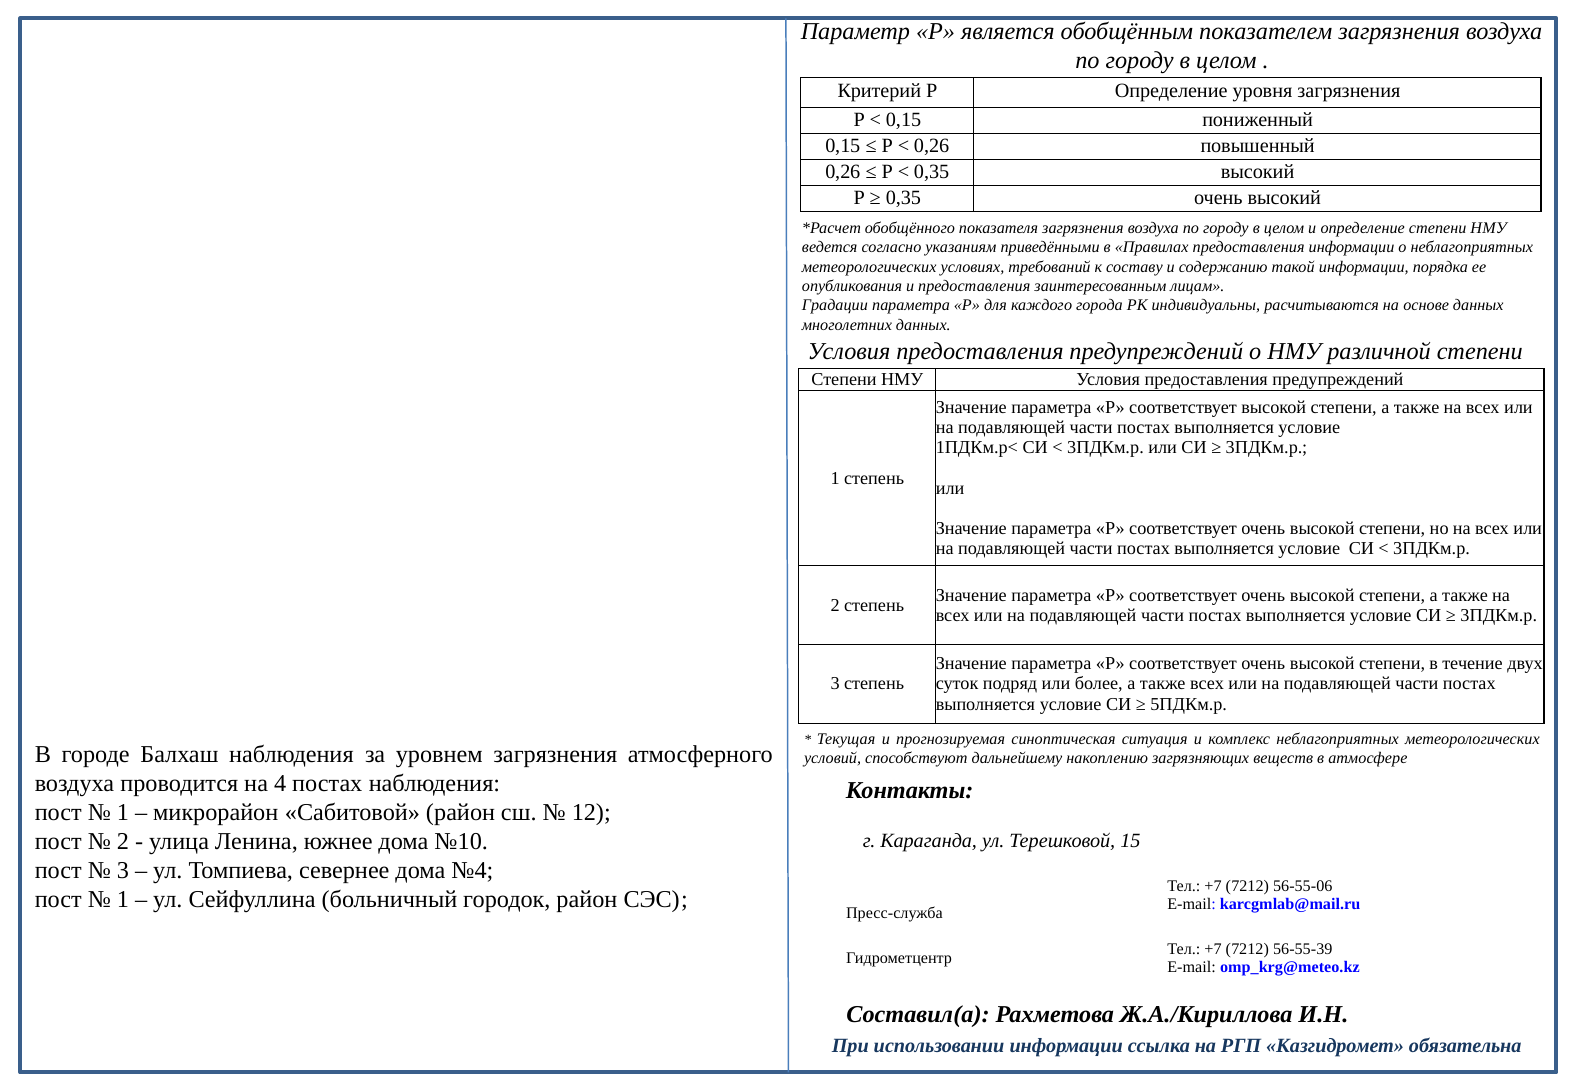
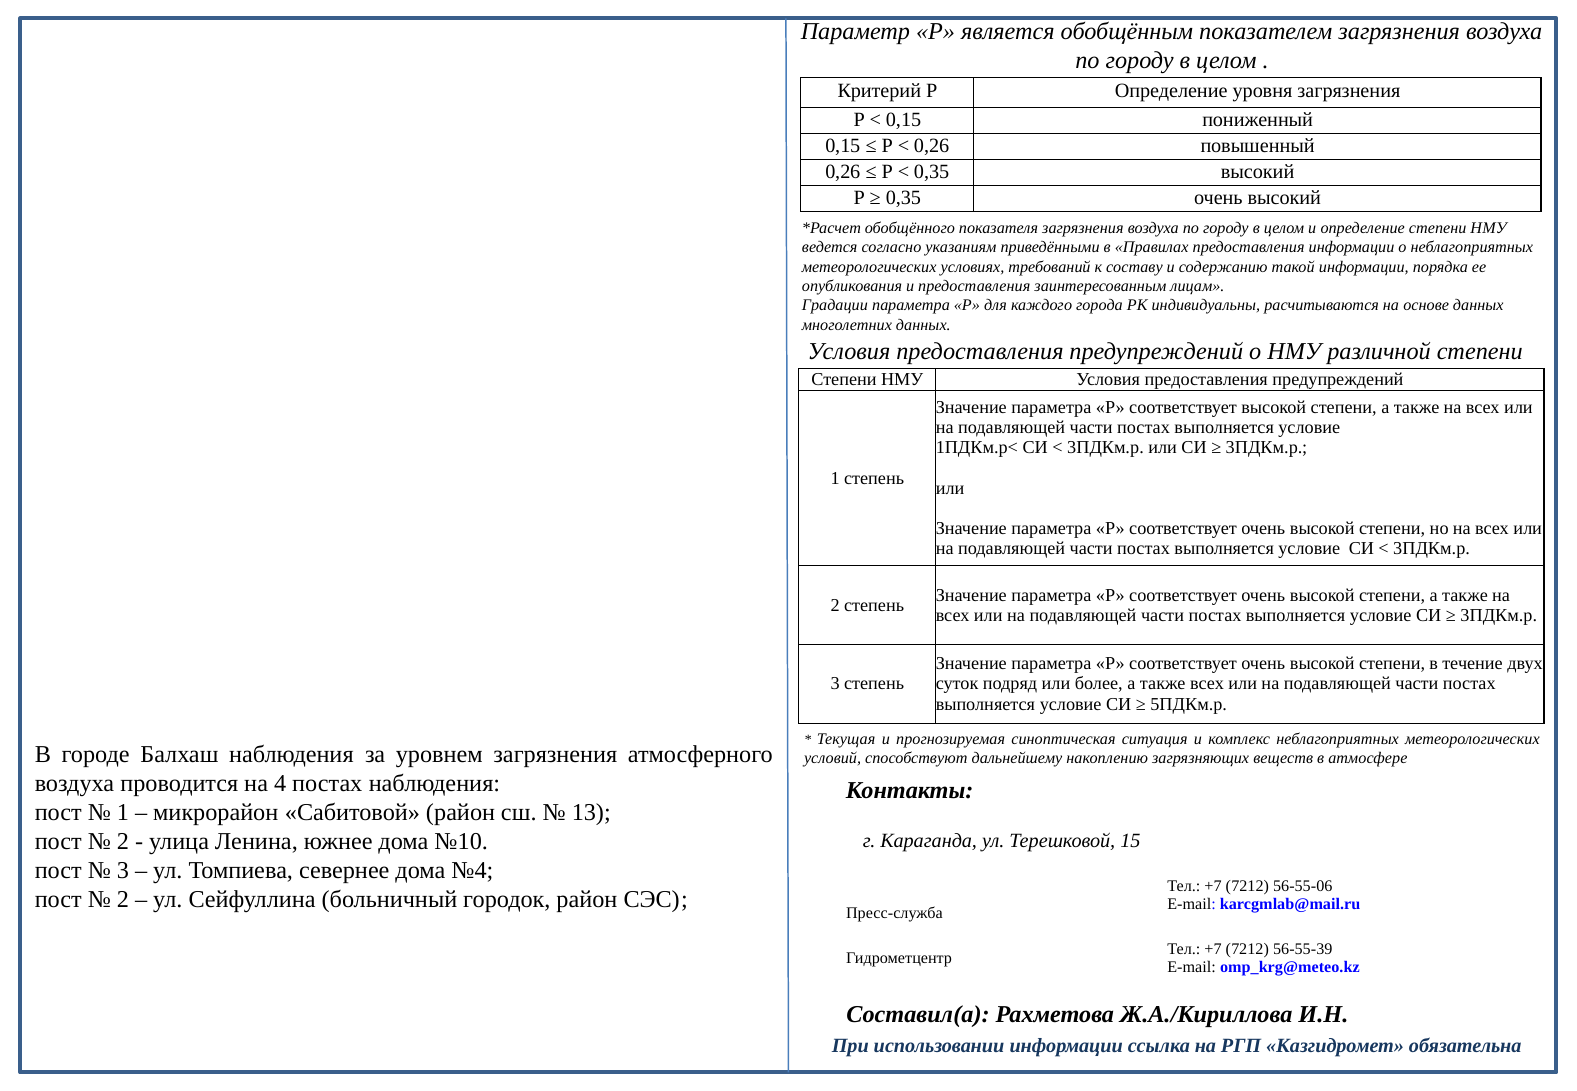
12: 12 -> 13 (591, 813)
1: 1 -> 2 (123, 900)
